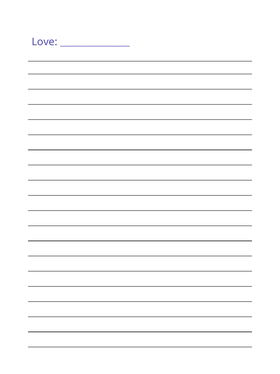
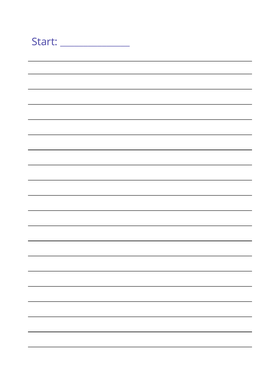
Love: Love -> Start (45, 42)
